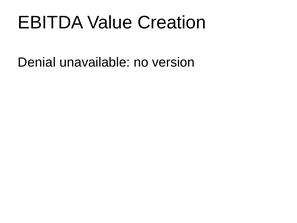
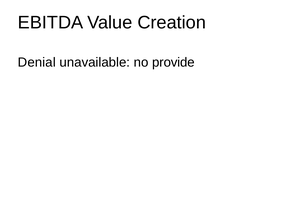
version: version -> provide (173, 62)
